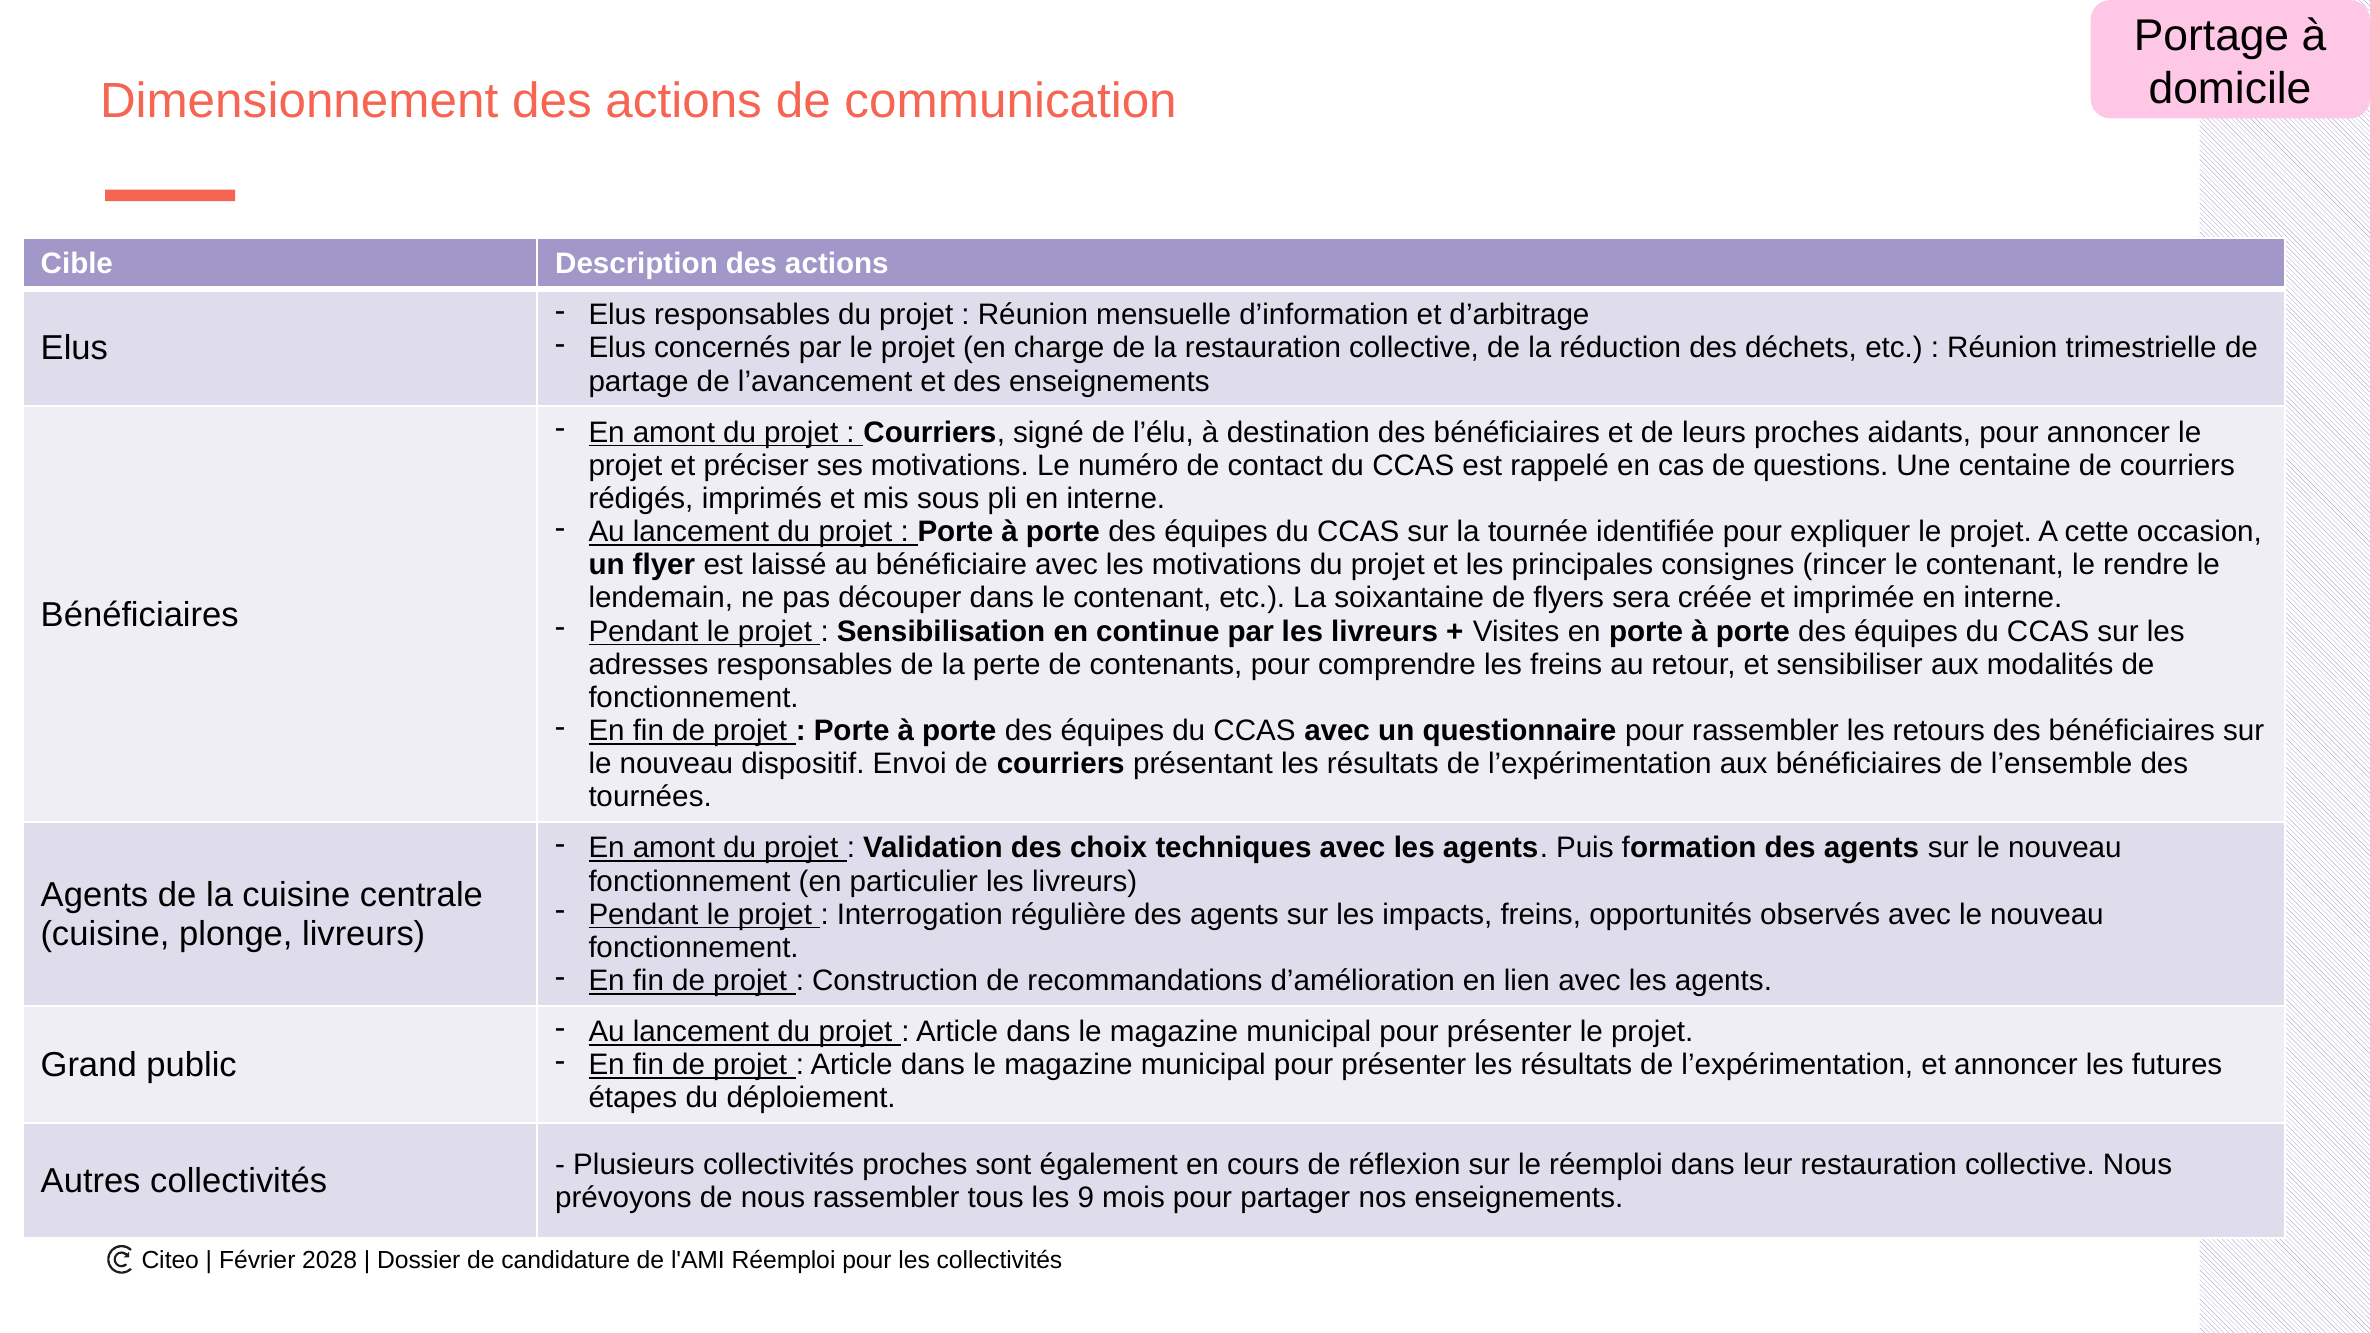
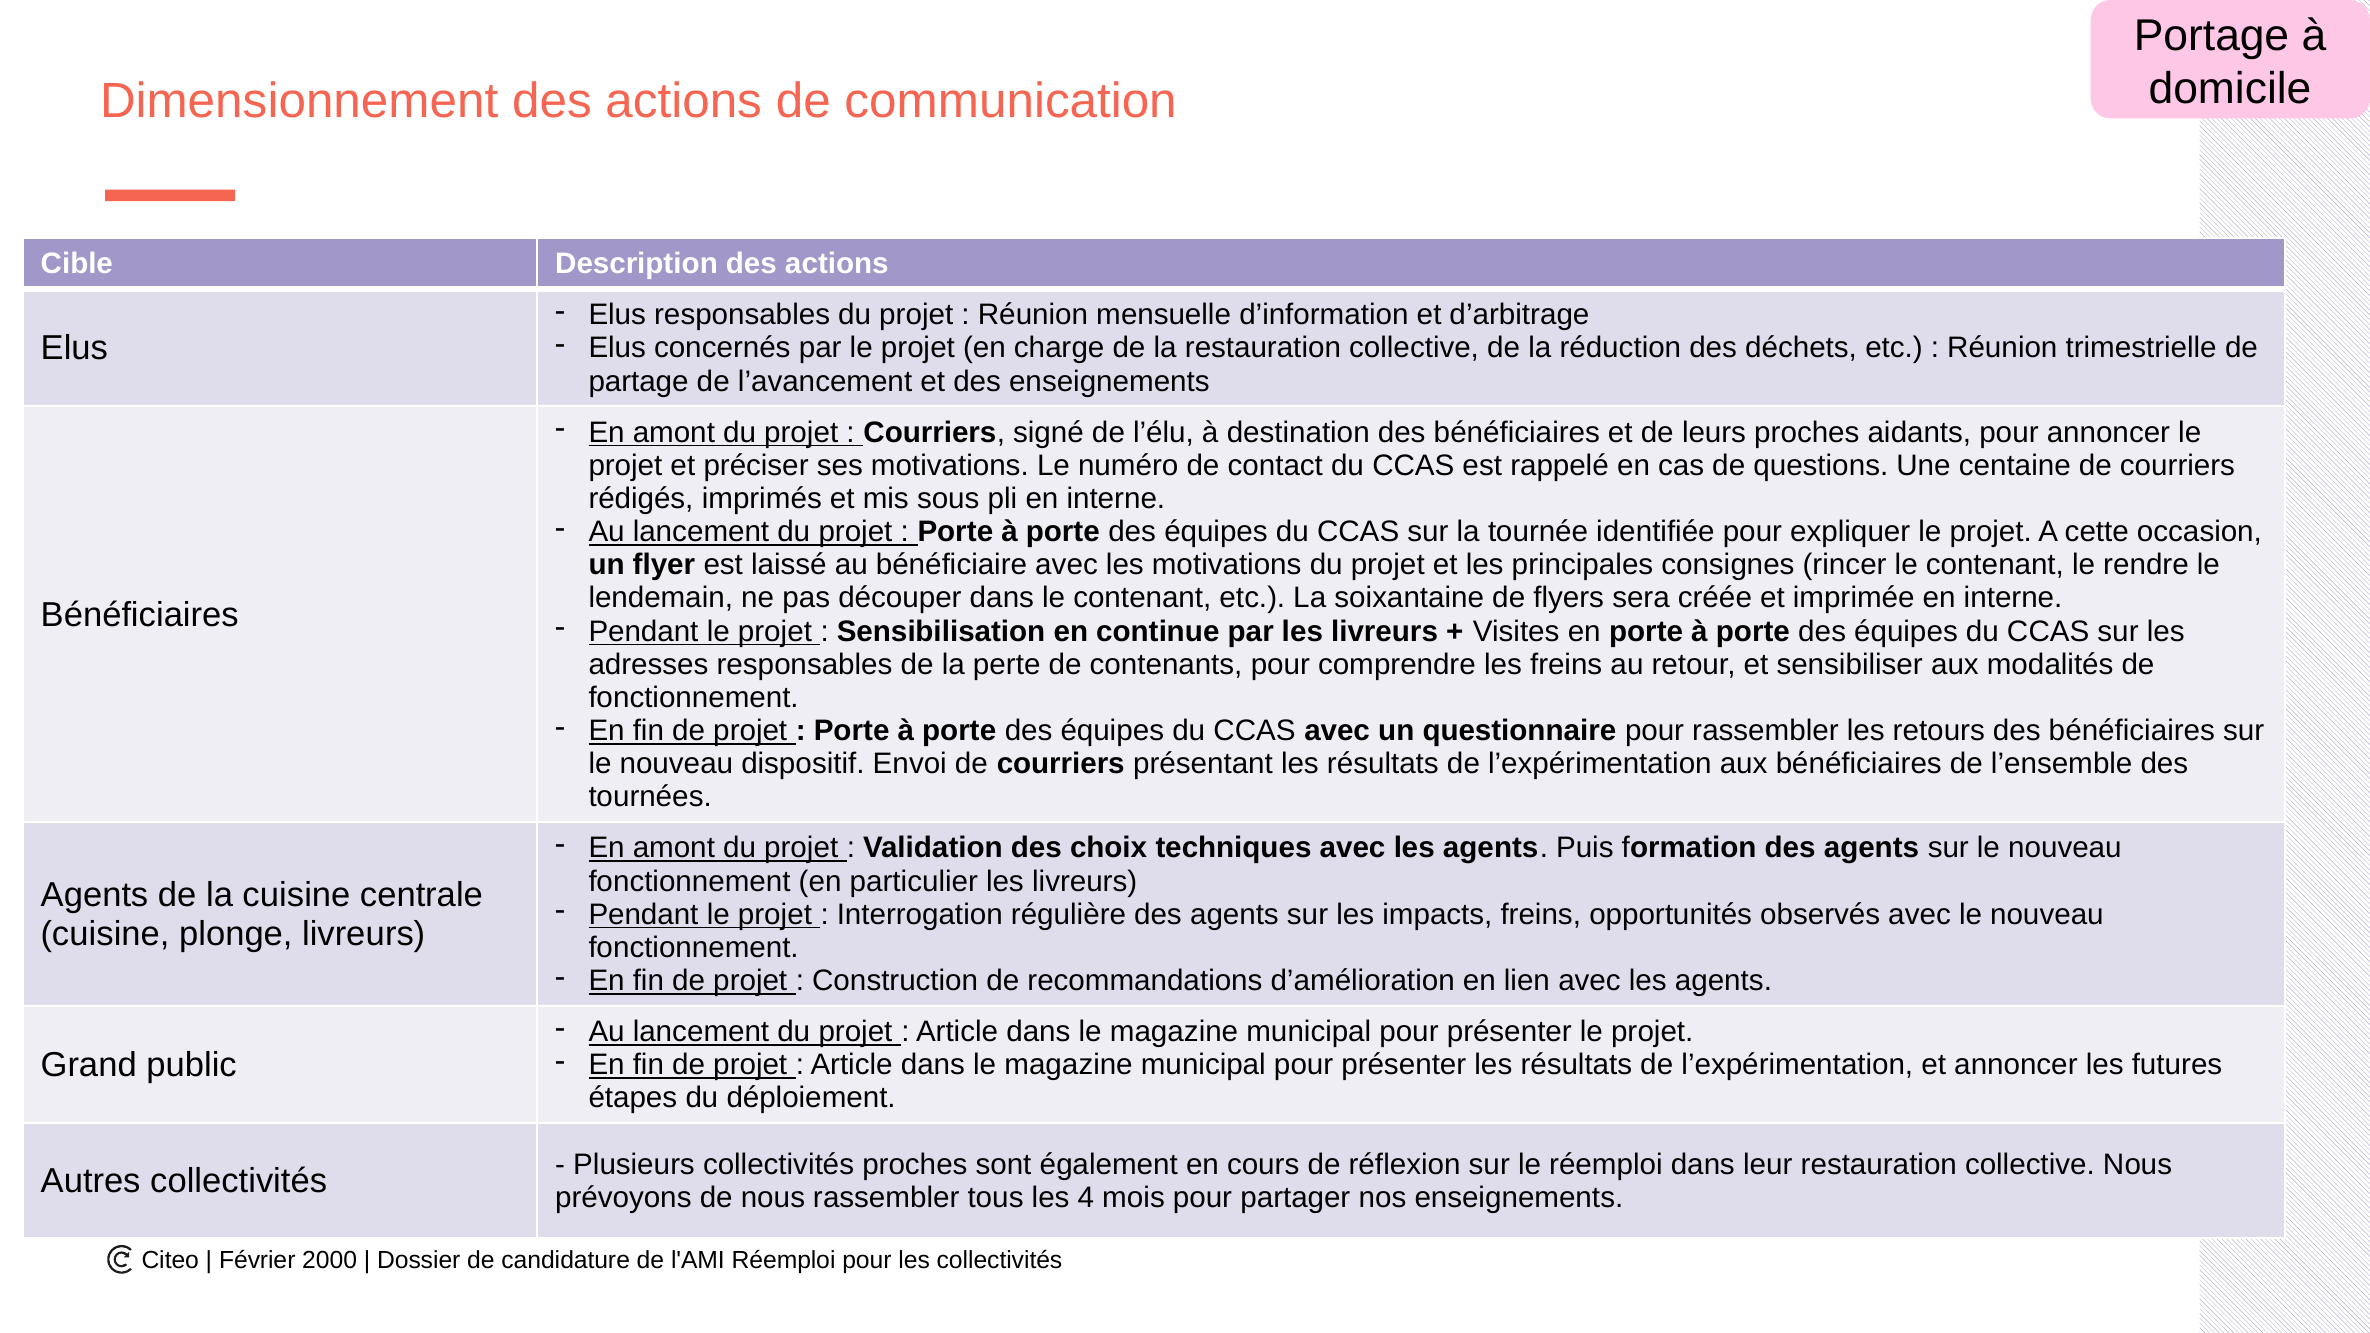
9: 9 -> 4 (1086, 1198)
2028: 2028 -> 2000 (330, 1261)
